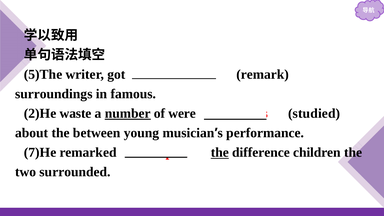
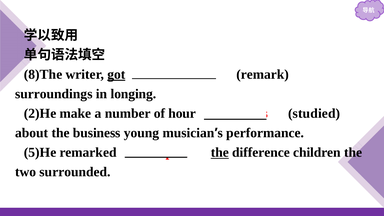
5)The: 5)The -> 8)The (43, 74)
got underline: none -> present (116, 74)
famous: famous -> longing (133, 94)
waste: waste -> make (75, 113)
number underline: present -> none (128, 113)
were: were -> hour (182, 113)
between: between -> business (97, 133)
7)He: 7)He -> 5)He (40, 152)
